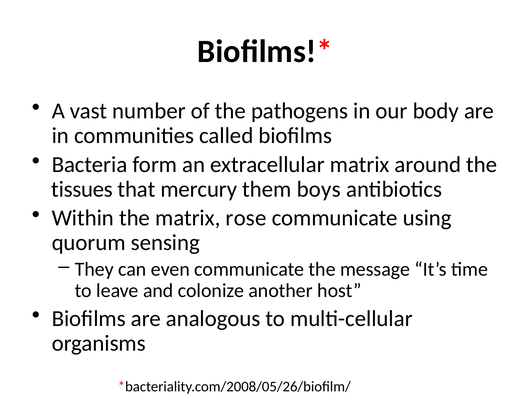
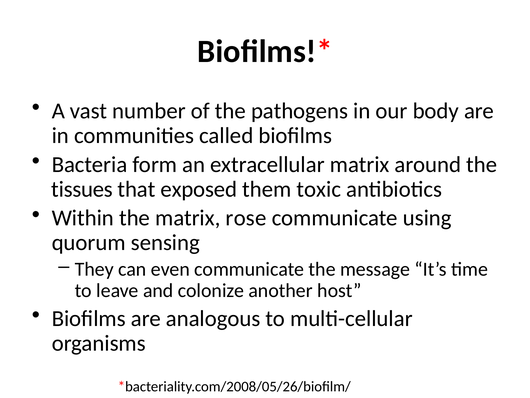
mercury: mercury -> exposed (199, 189)
boys: boys -> toxic (319, 189)
